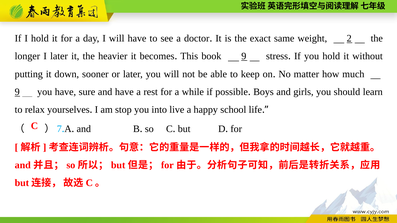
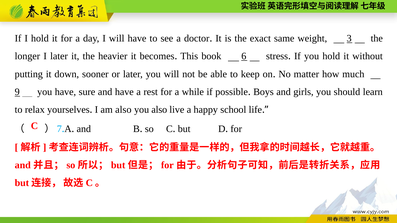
2: 2 -> 3 (349, 38)
book 9: 9 -> 6 (244, 56)
am stop: stop -> also (123, 110)
you into: into -> also (159, 110)
